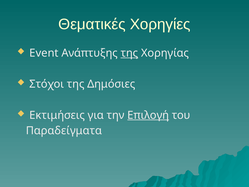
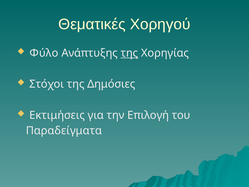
Χορηγίες: Χορηγίες -> Χορηγού (160, 24)
Event: Event -> Φύλο (44, 53)
Επιλογή underline: present -> none (148, 115)
